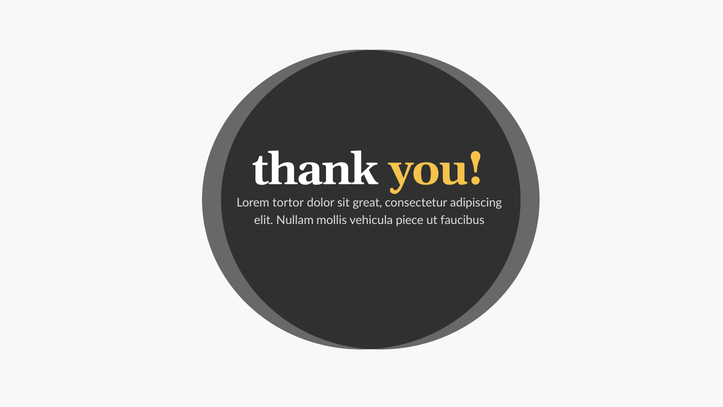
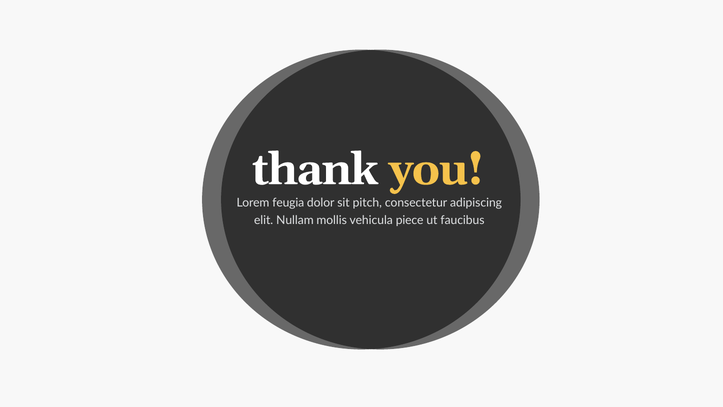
tortor: tortor -> feugia (288, 203)
great: great -> pitch (367, 203)
